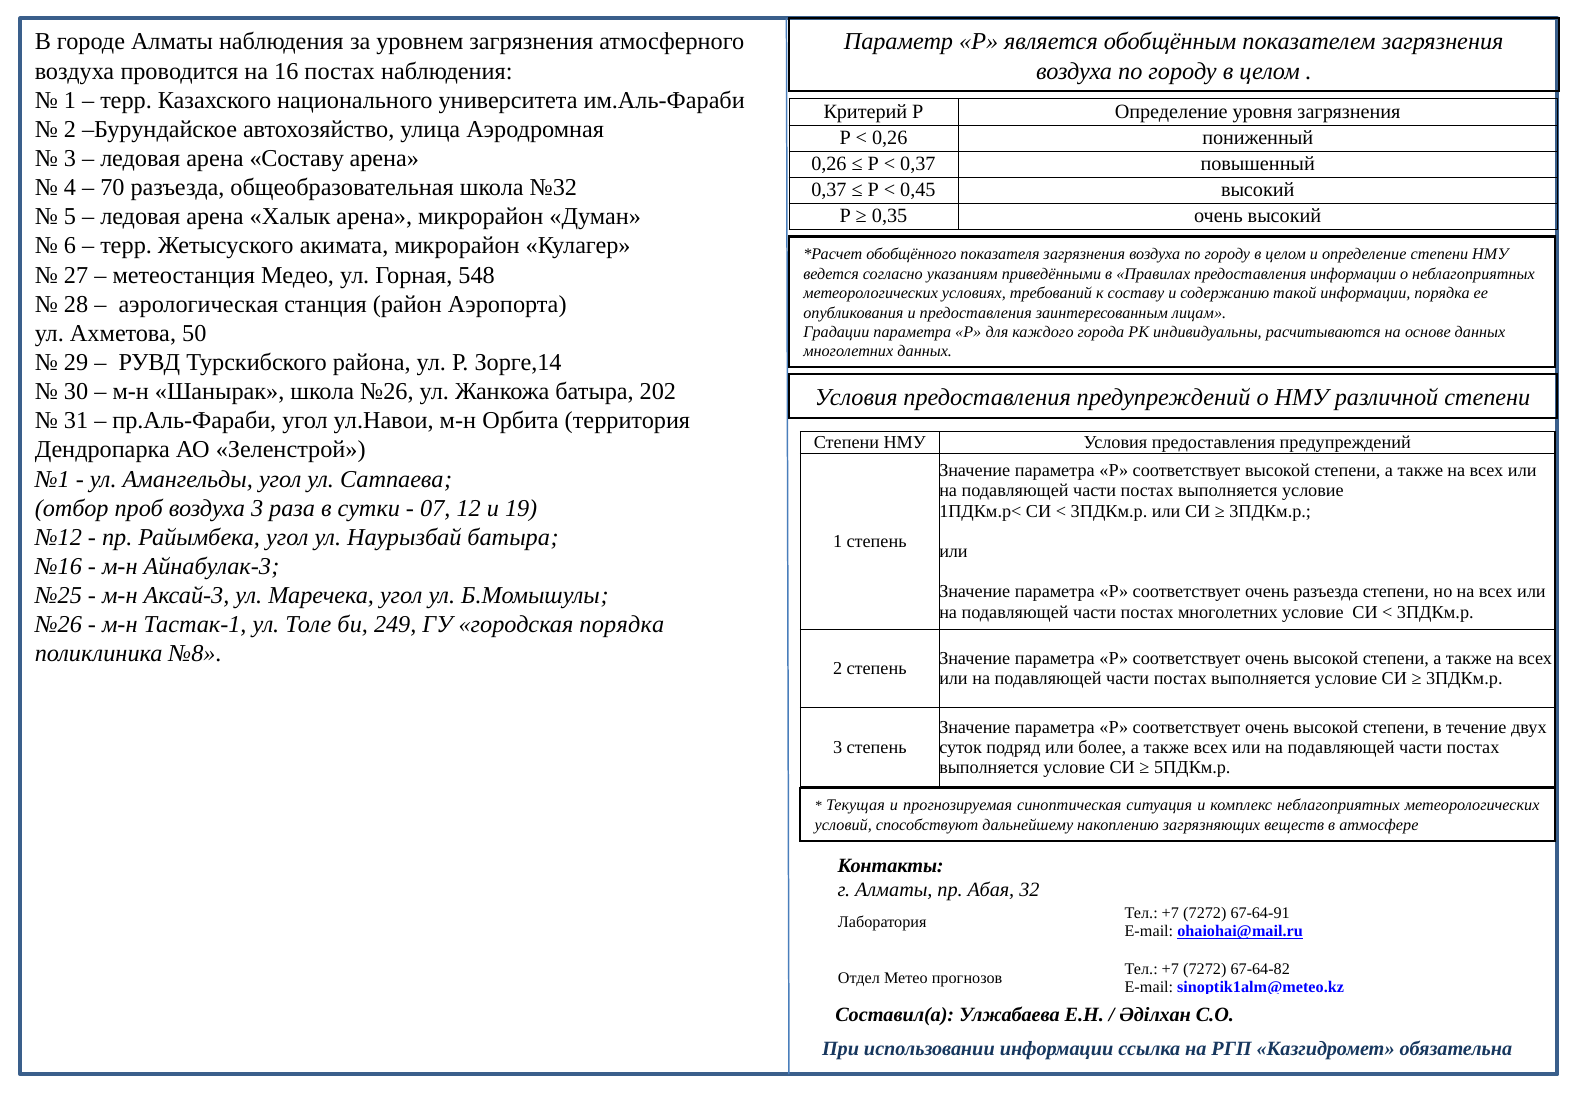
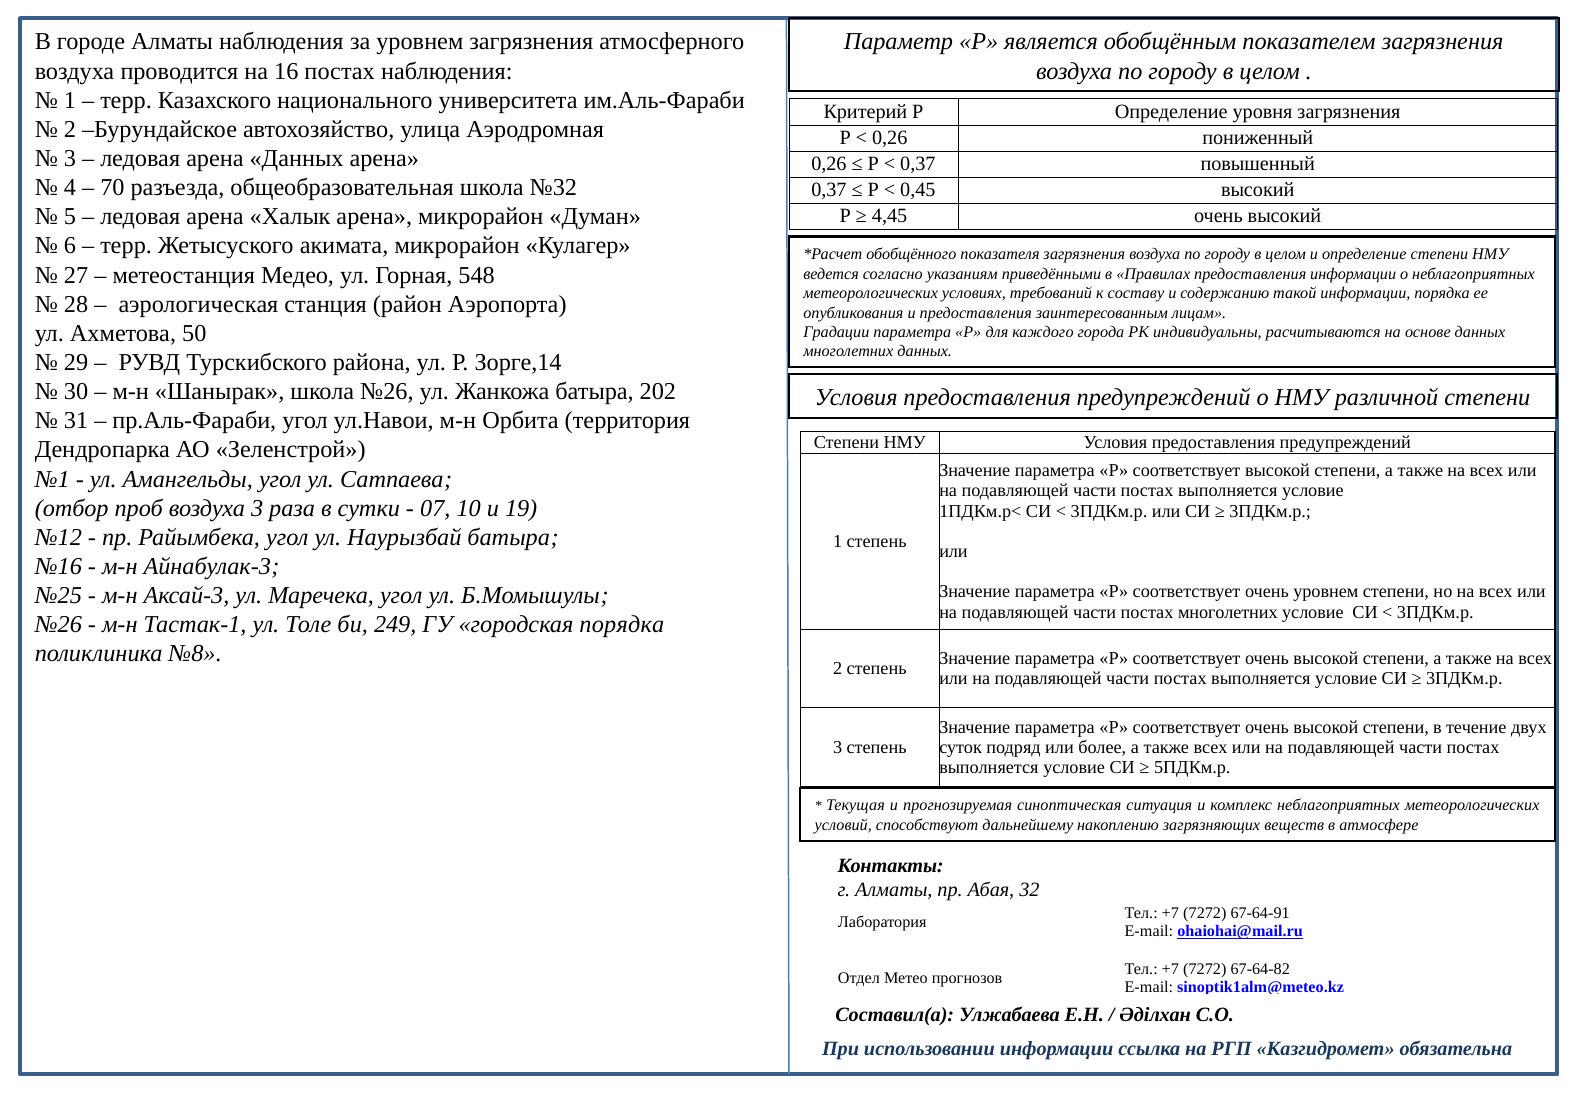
арена Составу: Составу -> Данных (297, 158)
0,35: 0,35 -> 4,45 (890, 216)
12: 12 -> 10 (469, 508)
очень разъезда: разъезда -> уровнем (1326, 592)
